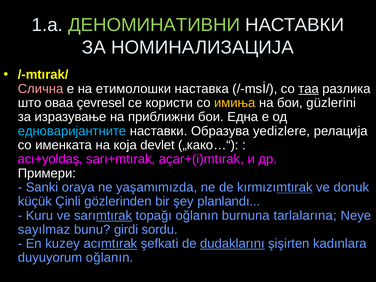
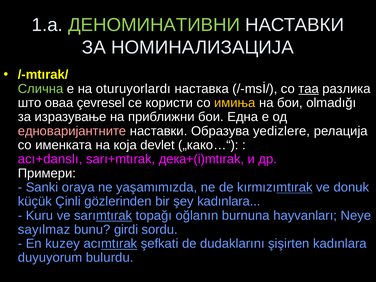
Слична colour: pink -> light green (41, 89)
етимолошки: етимолошки -> oturuyorlardı (133, 89)
güzlerini: güzlerini -> olmadığı (331, 103)
едноваријантните colour: light blue -> pink (72, 131)
acı+yoldaş: acı+yoldaş -> acı+danslı (50, 159)
açar+(i)mtırak: açar+(i)mtırak -> дека+(i)mtırak (201, 159)
şey planlandı: planlandı -> kadınlara (229, 201)
tarlalarına: tarlalarına -> hayvanları (305, 215)
dudaklarını underline: present -> none (232, 244)
duyuyorum oğlanın: oğlanın -> bulurdu (110, 258)
